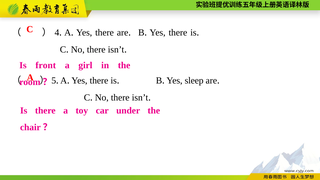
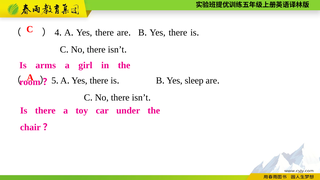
front: front -> arms (46, 65)
